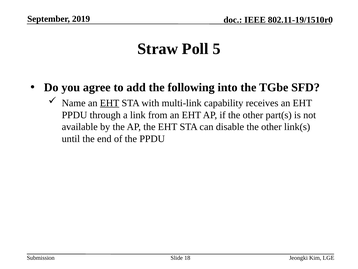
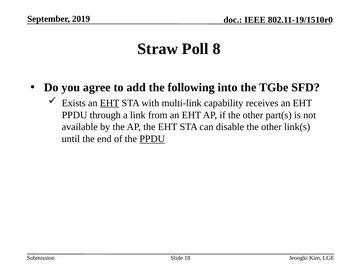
5: 5 -> 8 (216, 49)
Name: Name -> Exists (74, 103)
PPDU underline: none -> present (152, 139)
